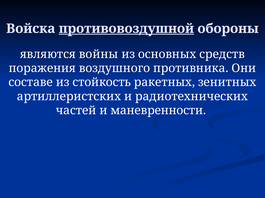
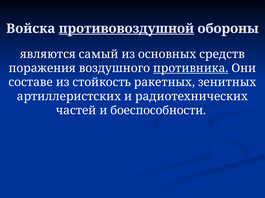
войны: войны -> самый (99, 54)
противника underline: none -> present (191, 68)
маневренности: маневренности -> боеспособности (158, 111)
